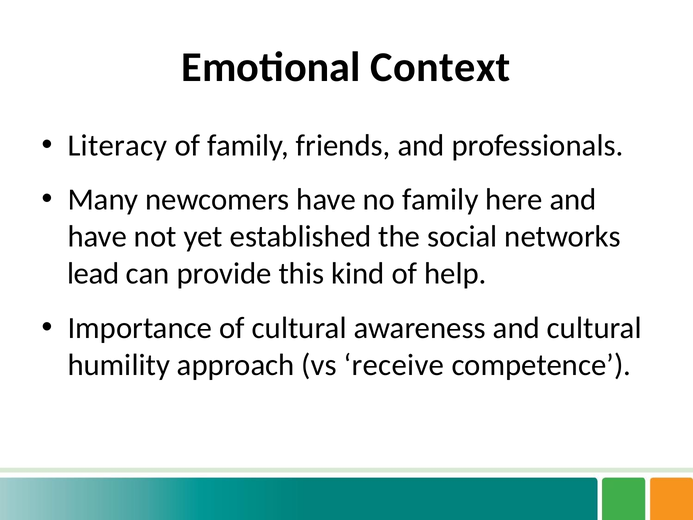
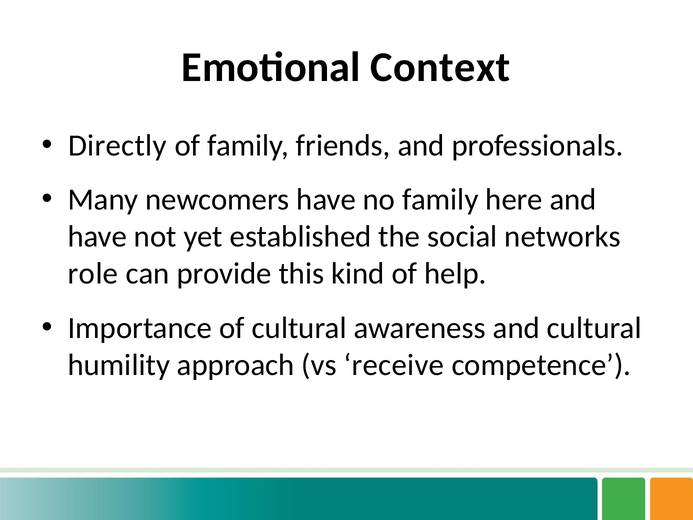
Literacy: Literacy -> Directly (117, 145)
lead: lead -> role (93, 274)
